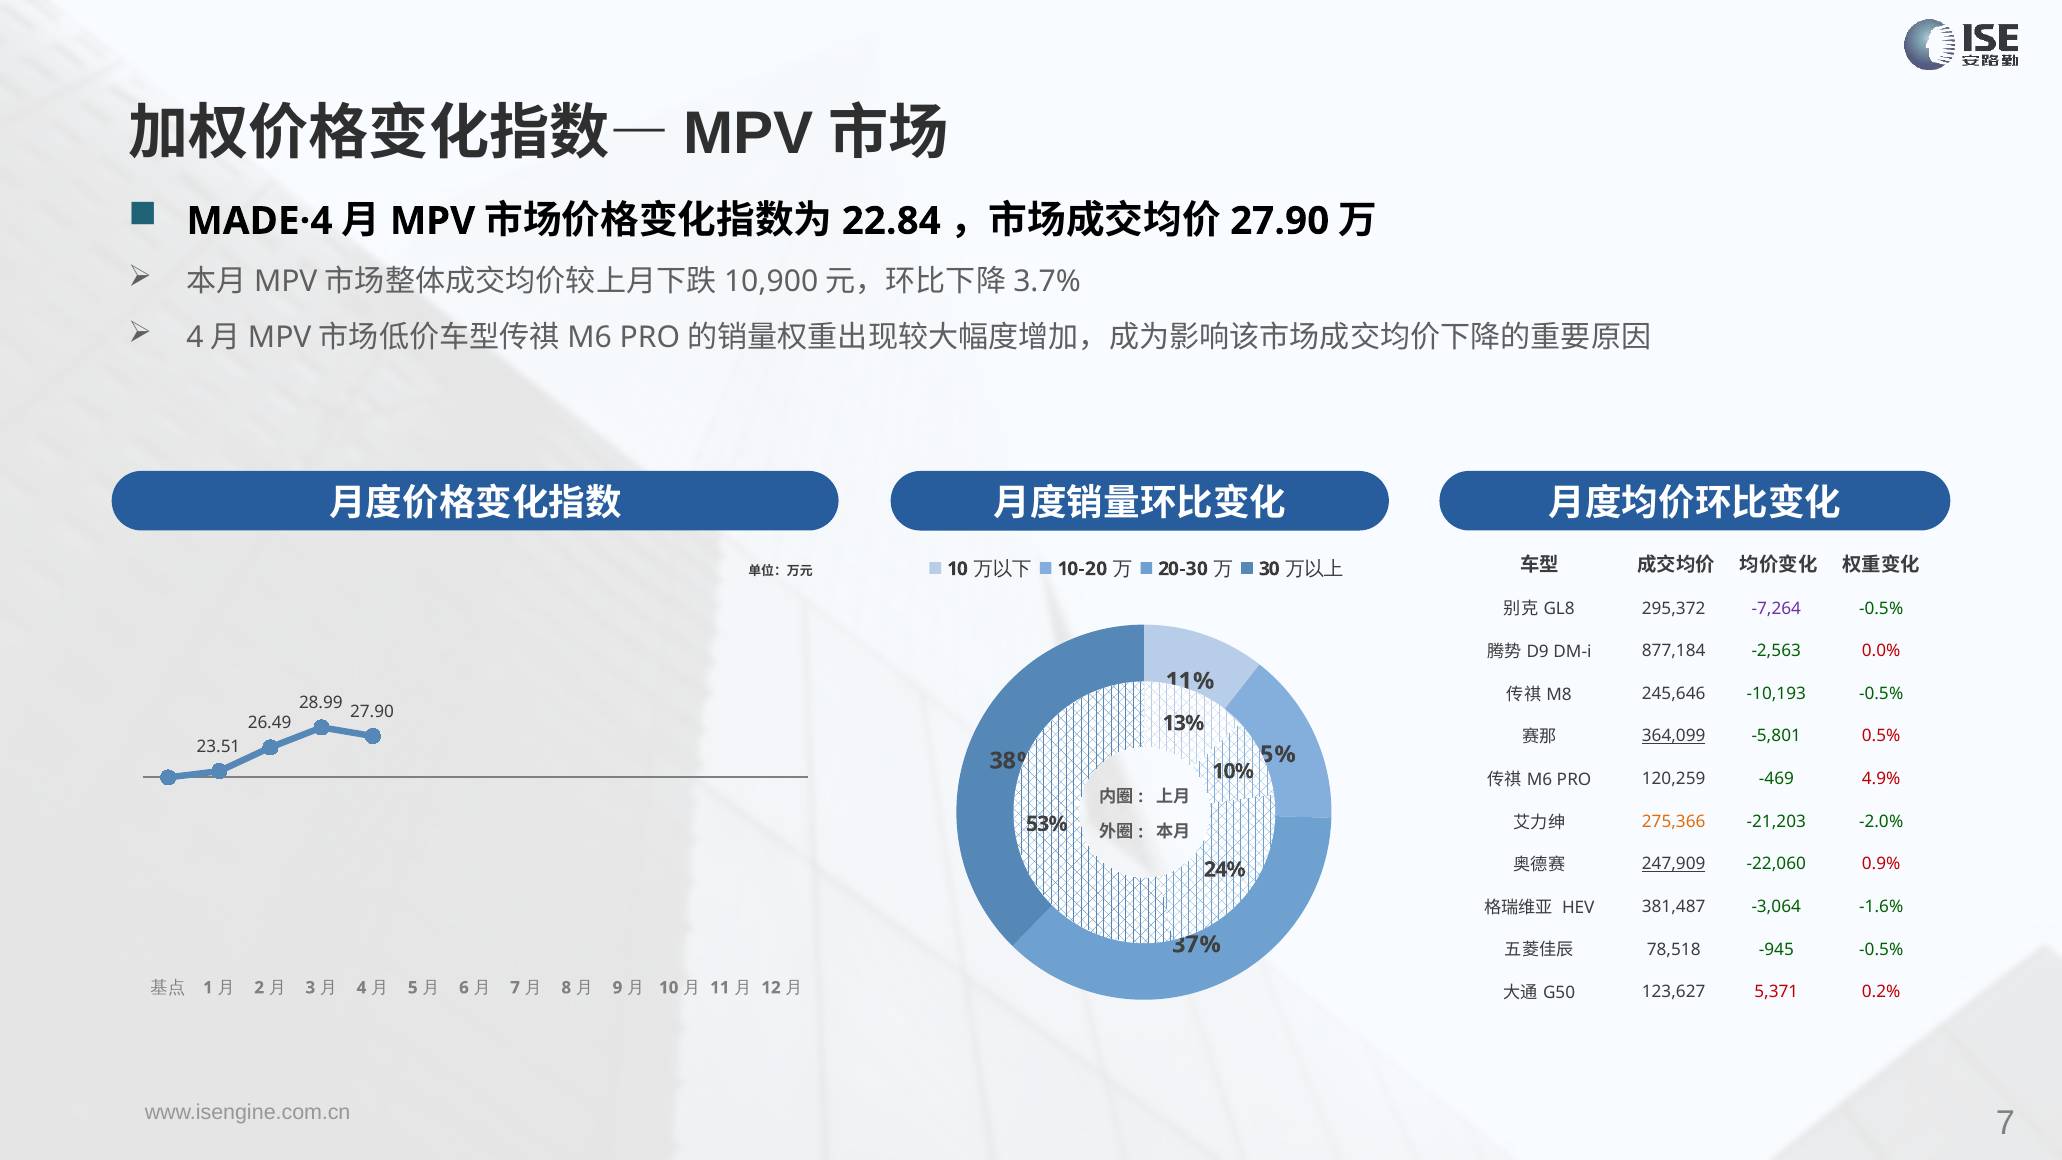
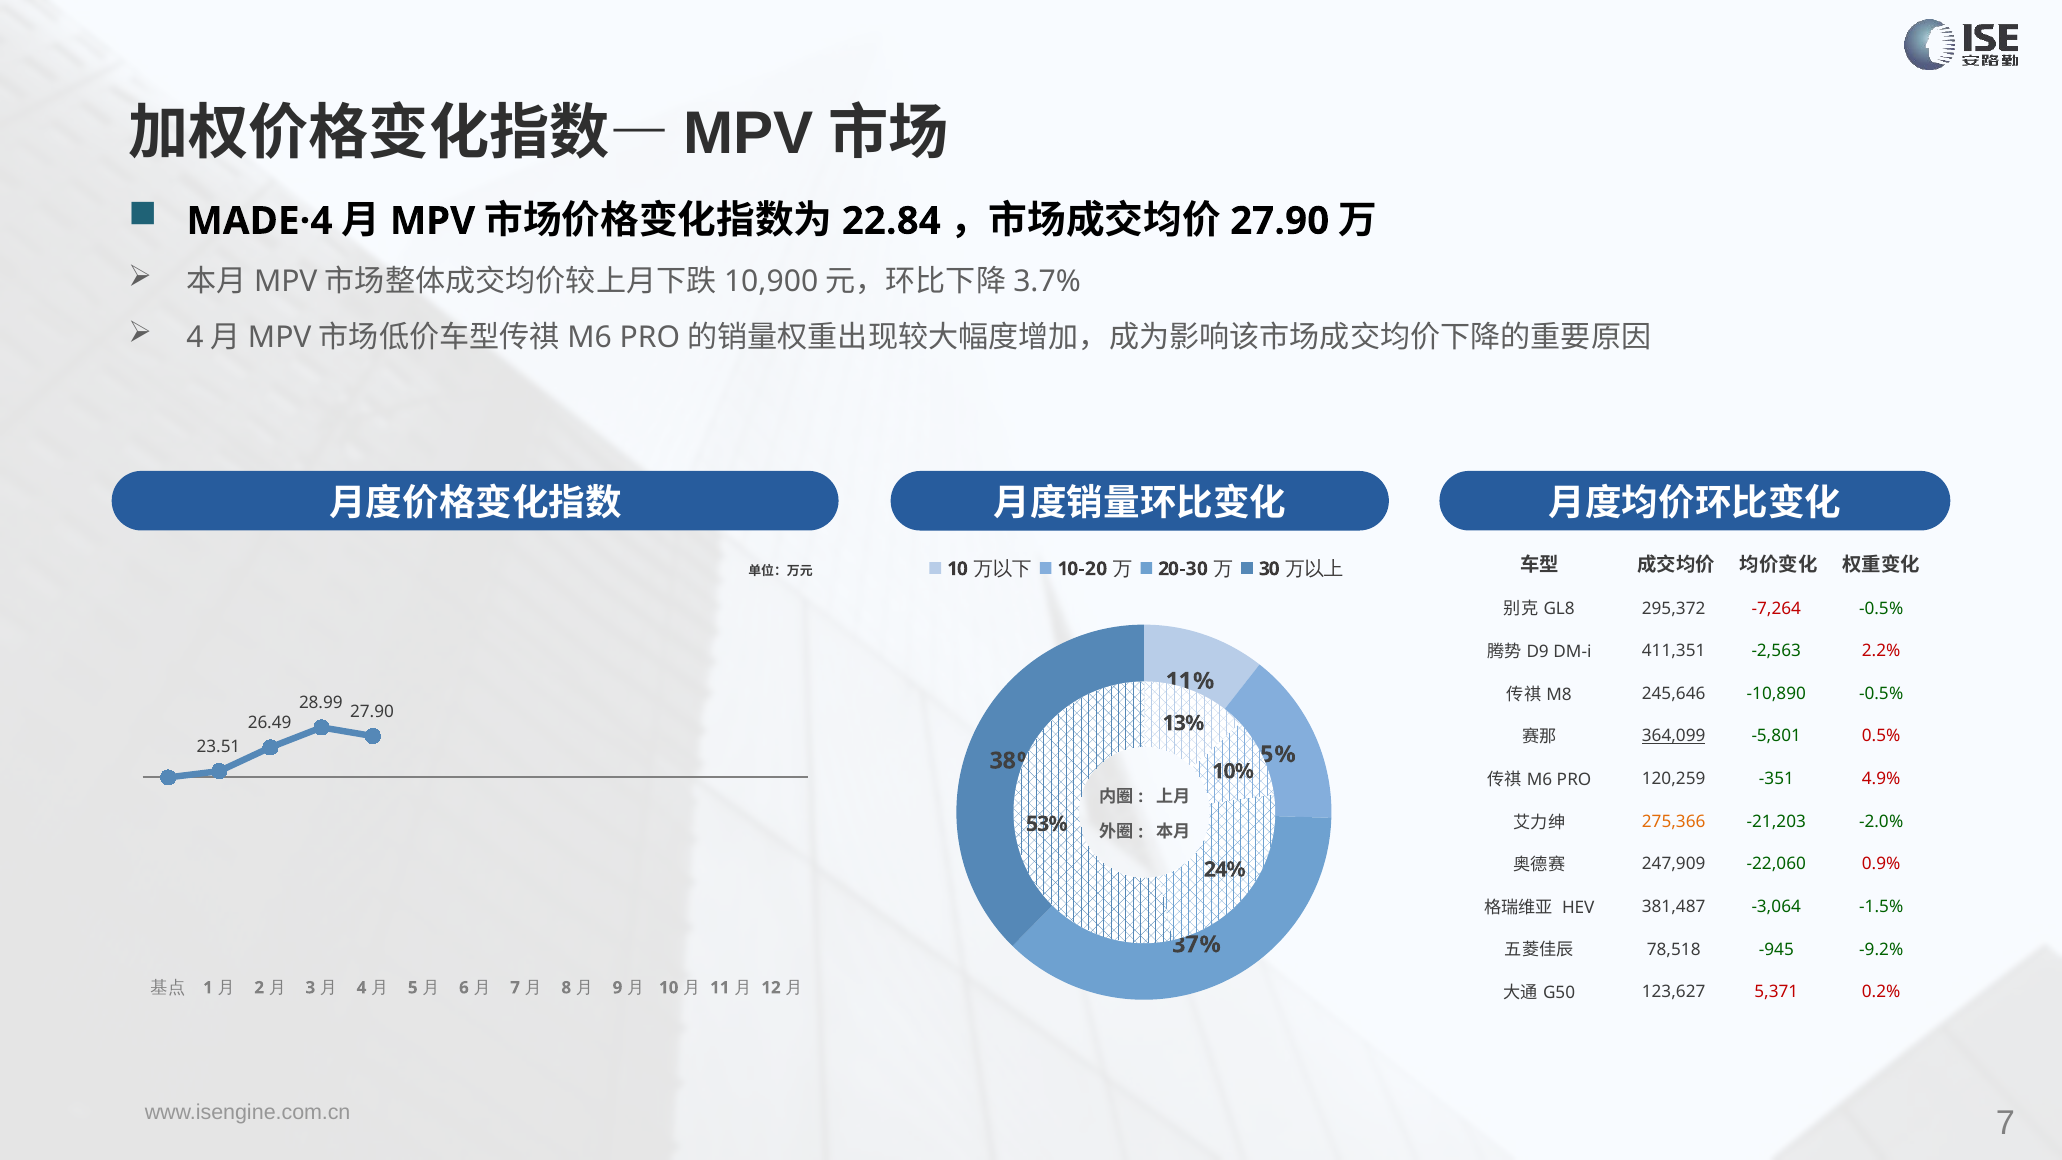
-7,264 colour: purple -> red (1776, 608)
877,184: 877,184 -> 411,351 (1674, 651)
0.0%: 0.0% -> 2.2% (1881, 651)
-10,193: -10,193 -> -10,890 (1776, 694)
-469: -469 -> -351 (1776, 779)
247,909 underline: present -> none (1674, 864)
-1.6%: -1.6% -> -1.5% (1881, 907)
-945 -0.5%: -0.5% -> -9.2% (1881, 949)
